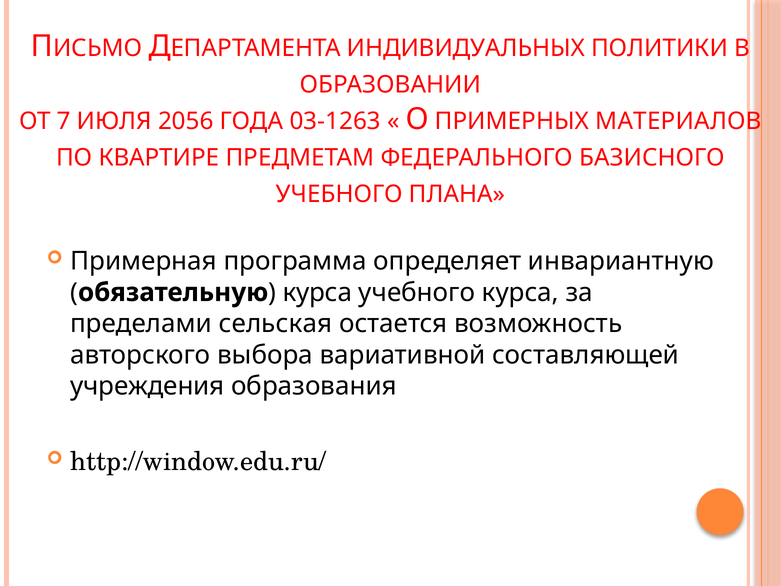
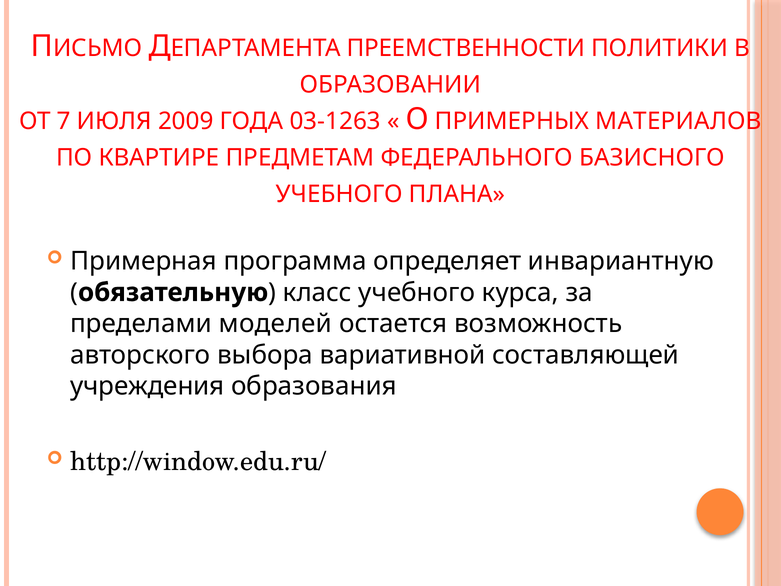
ИНДИВИДУАЛЬНЫХ: ИНДИВИДУАЛЬНЫХ -> ПРЕЕМСТВЕННОСТИ (466, 48)
2056: 2056 -> 2009 (186, 121)
курса: курса -> класс (317, 292)
сельская: сельская -> моделей (275, 324)
